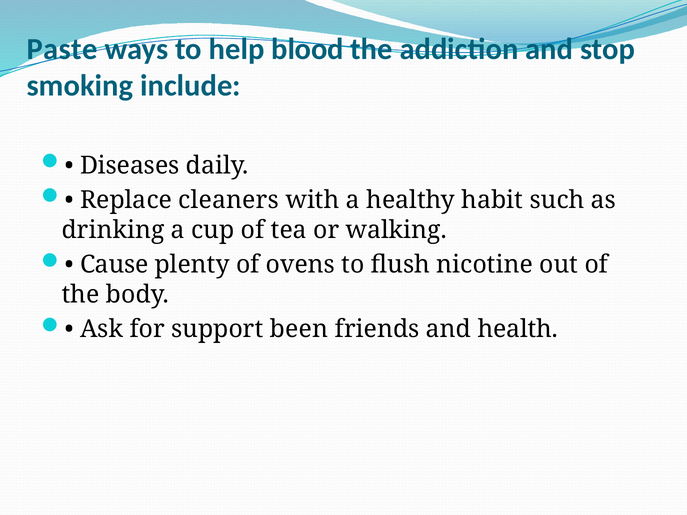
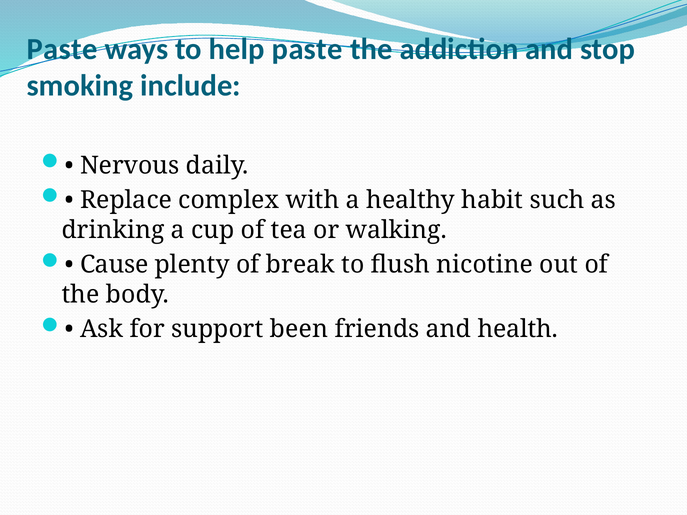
help blood: blood -> paste (307, 49)
Diseases: Diseases -> Nervous (130, 165)
cleaners: cleaners -> complex (229, 200)
ovens: ovens -> break (300, 265)
